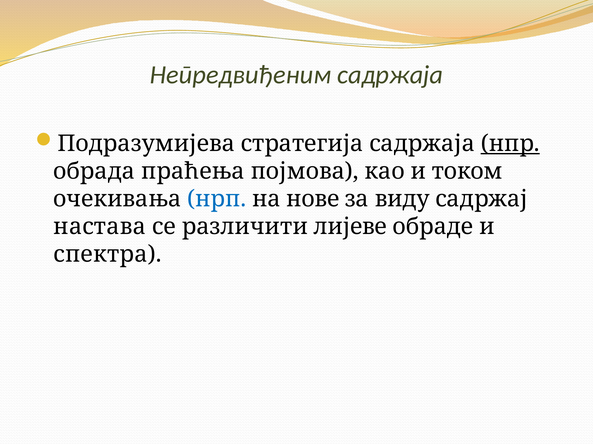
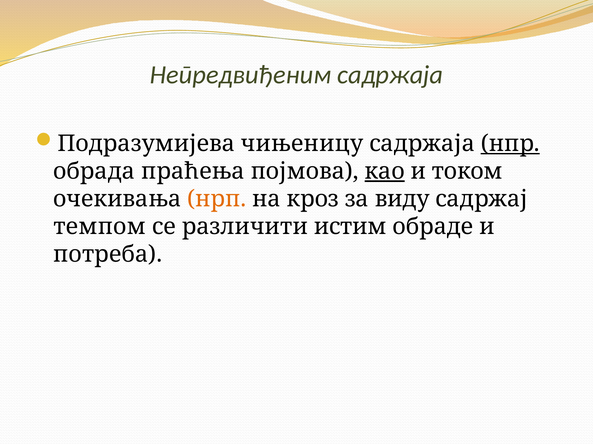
стратегија: стратегија -> чињеницу (302, 144)
као underline: none -> present (385, 172)
нрп colour: blue -> orange (217, 199)
нове: нове -> кроз (313, 199)
настава: настава -> темпом (100, 227)
лијеве: лијеве -> истим (350, 227)
спектра: спектра -> потреба (108, 255)
